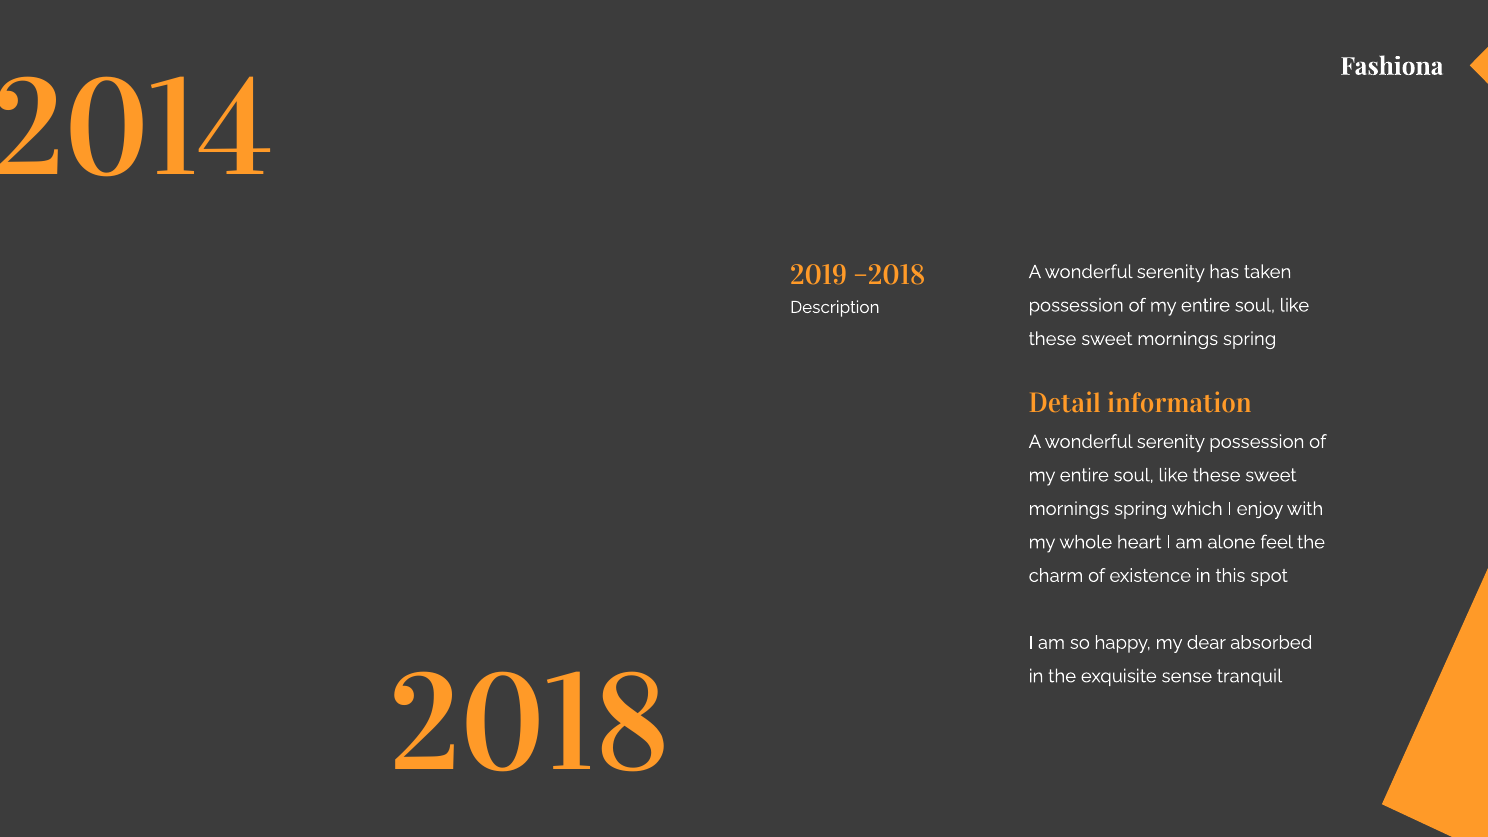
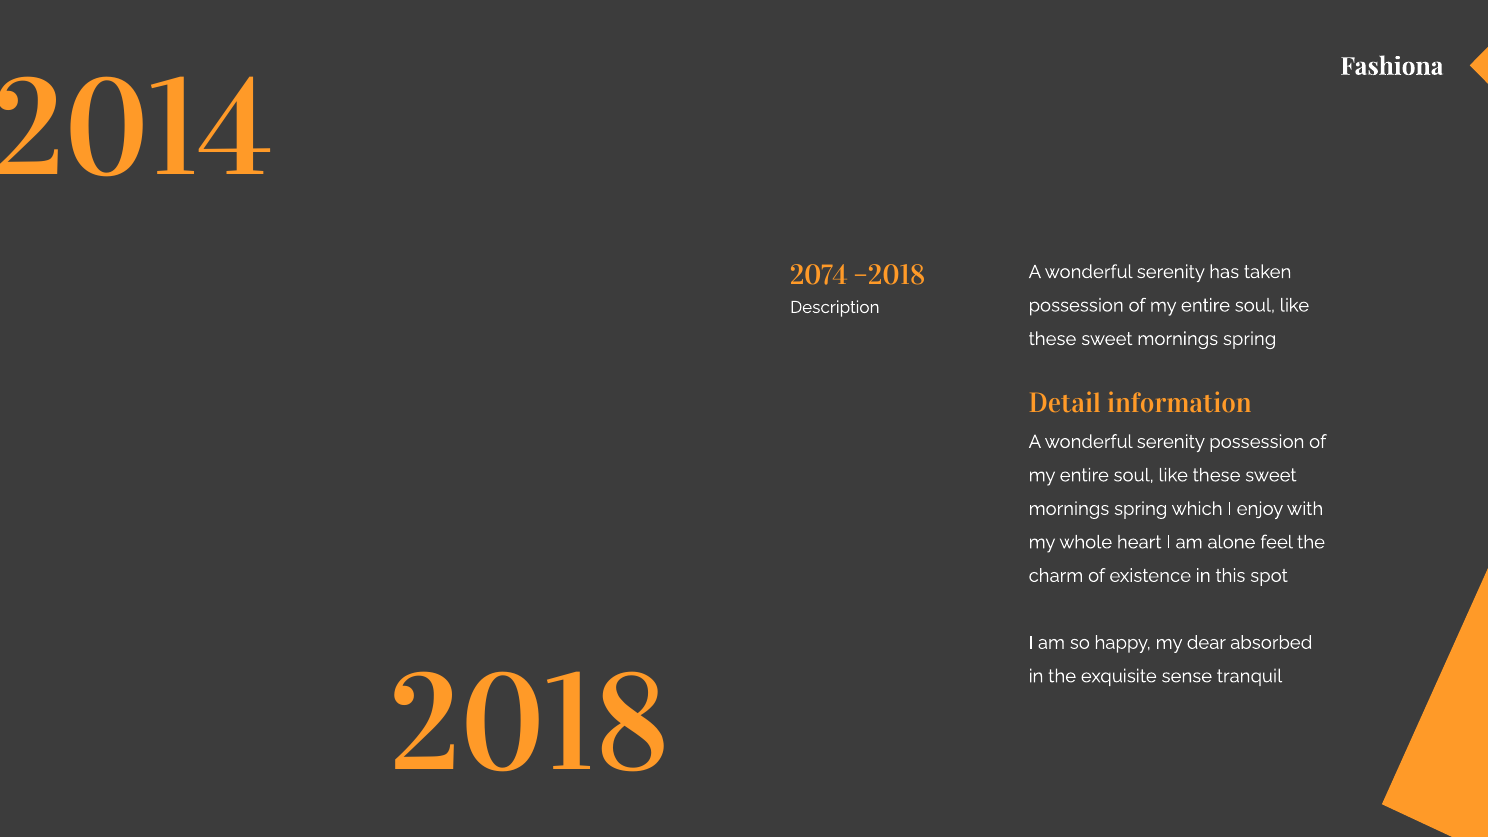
2019: 2019 -> 2074 (819, 275)
